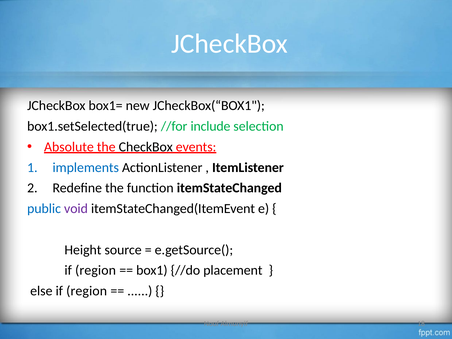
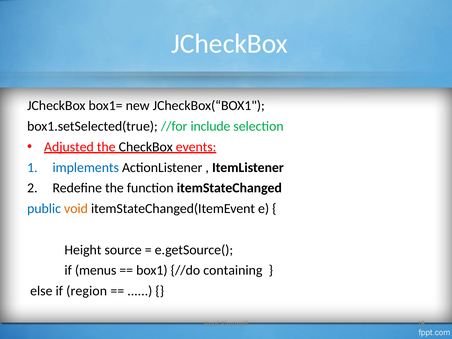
Absolute: Absolute -> Adjusted (69, 147)
void colour: purple -> orange (76, 209)
region: region -> menus (96, 270)
placement: placement -> containing (233, 270)
